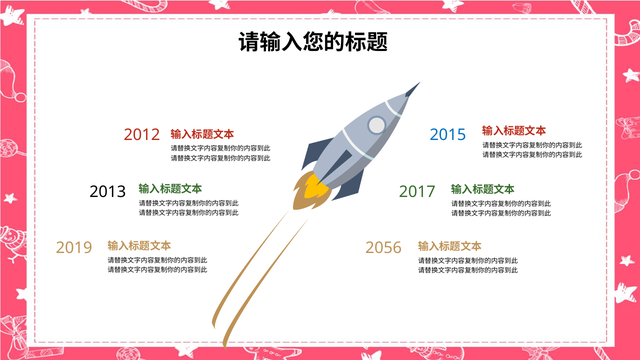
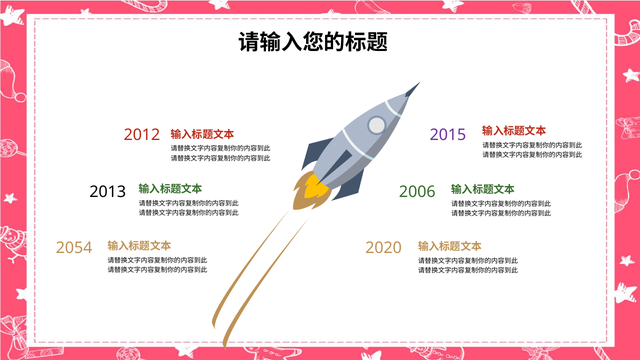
2015 colour: blue -> purple (448, 135)
2017: 2017 -> 2006 (417, 192)
2019: 2019 -> 2054 (74, 248)
2056: 2056 -> 2020 (384, 248)
